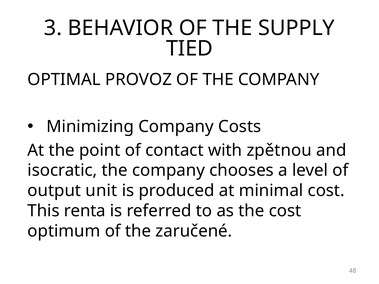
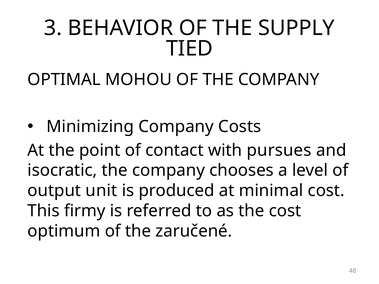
PROVOZ: PROVOZ -> MOHOU (138, 80)
zpětnou: zpětnou -> pursues (279, 150)
renta: renta -> firmy (85, 211)
